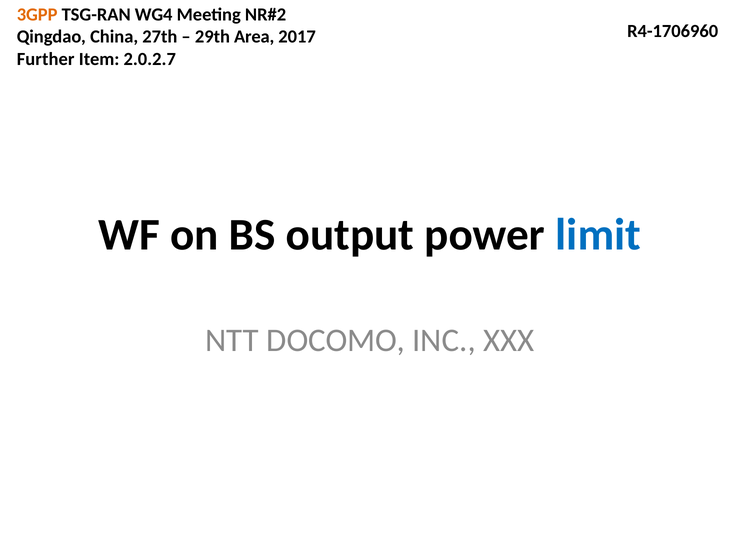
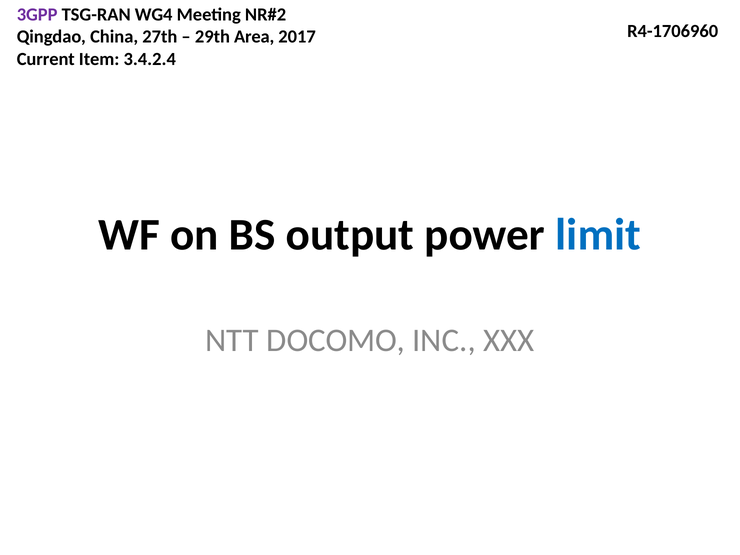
3GPP colour: orange -> purple (37, 15)
Further: Further -> Current (46, 59)
2.0.2.7: 2.0.2.7 -> 3.4.2.4 (150, 59)
